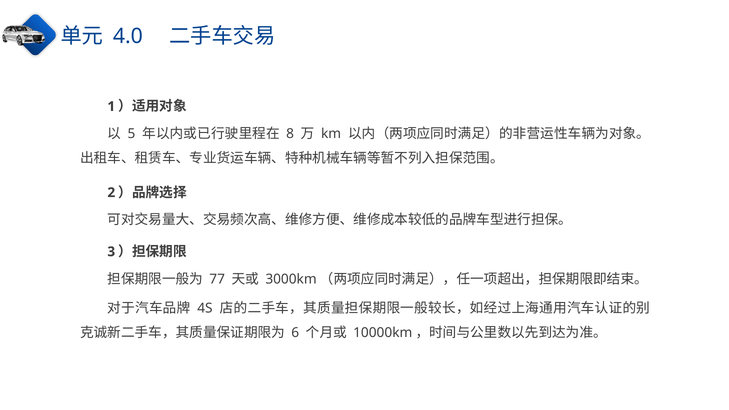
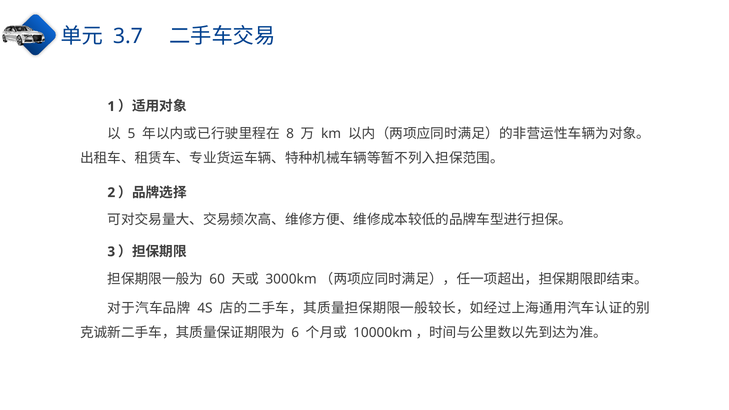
4.0: 4.0 -> 3.7 (128, 36)
77: 77 -> 60 (217, 279)
